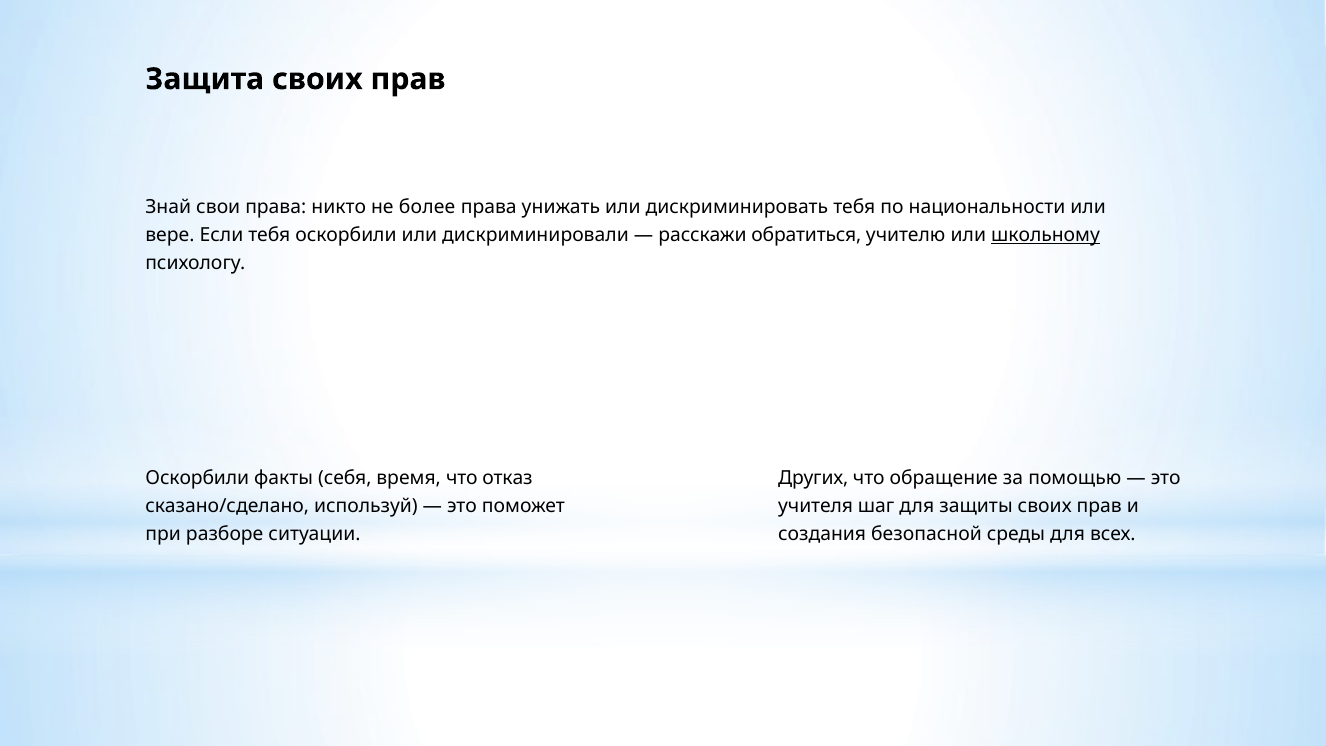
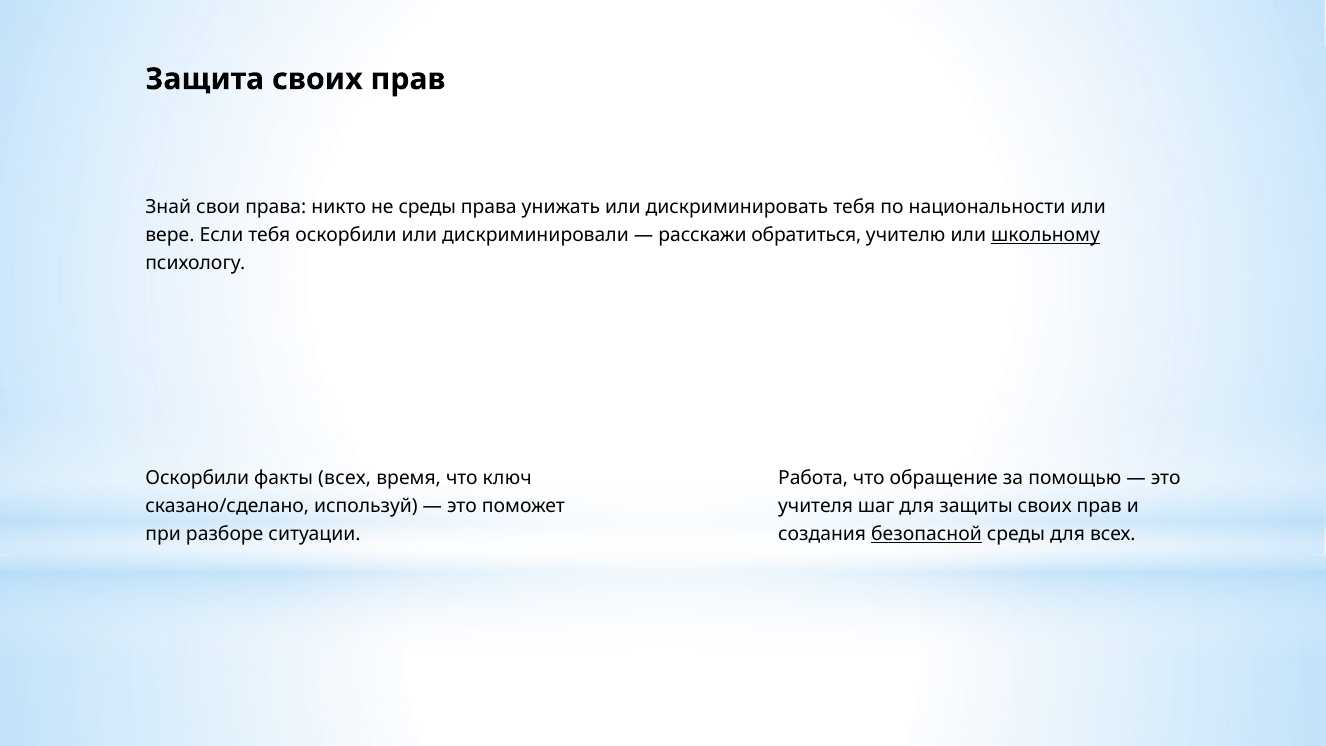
не более: более -> среды (427, 207)
факты себя: себя -> всех (345, 479)
отказ: отказ -> ключ (507, 479)
Других: Других -> Работа (813, 479)
безопасной underline: none -> present (926, 534)
